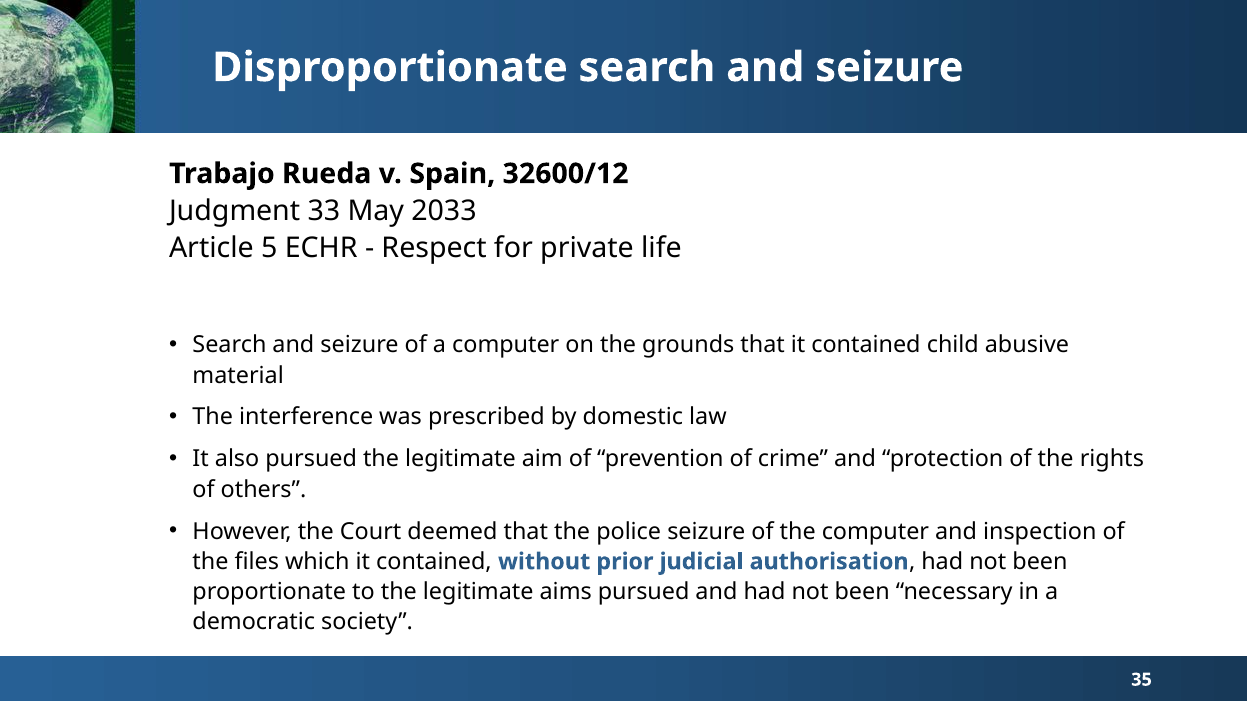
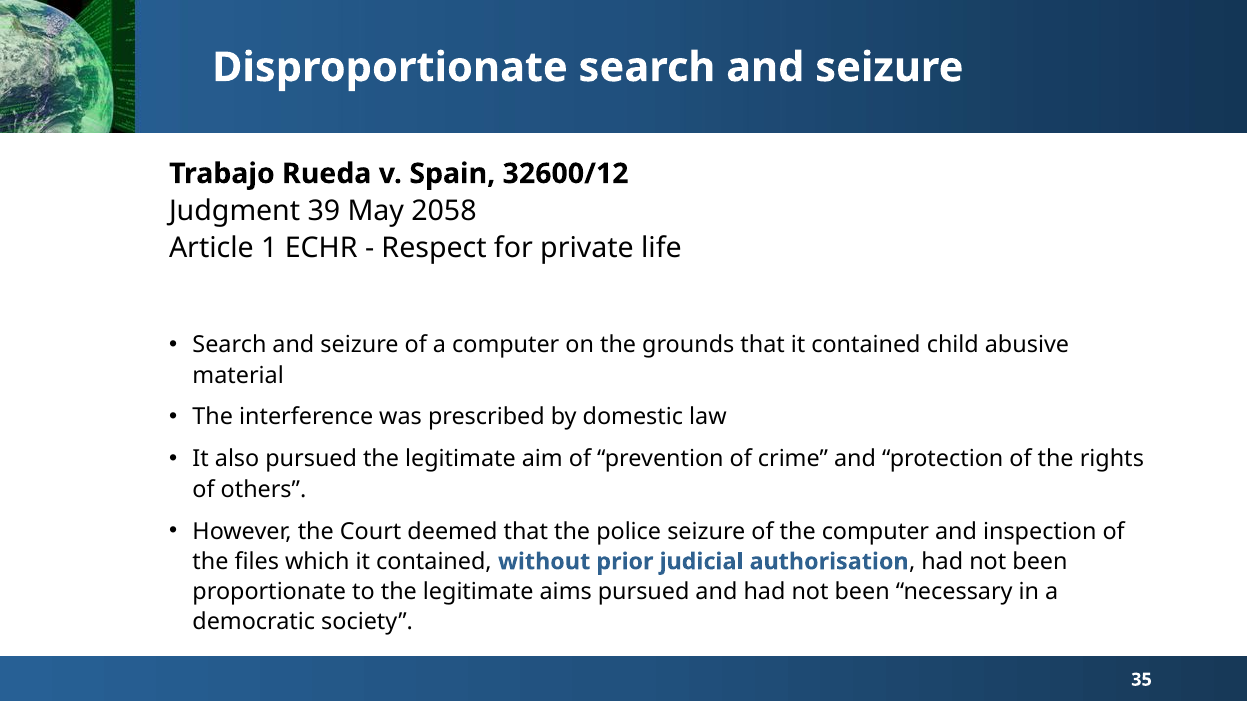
33: 33 -> 39 (324, 211)
2033: 2033 -> 2058 (444, 211)
5: 5 -> 1 (269, 248)
